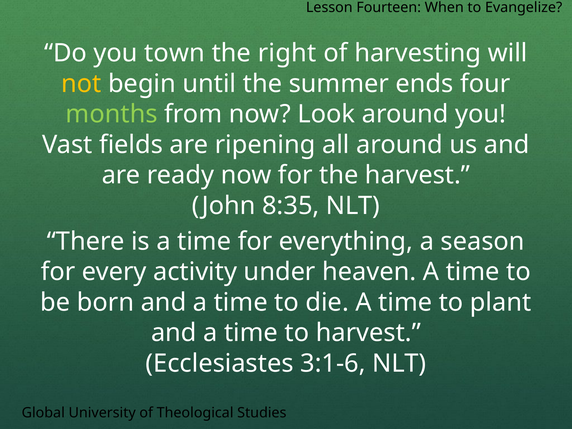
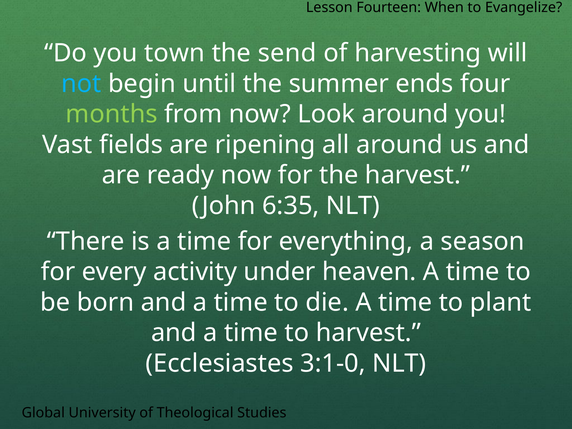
right: right -> send (287, 53)
not colour: yellow -> light blue (81, 84)
8:35: 8:35 -> 6:35 (291, 206)
3:1-6: 3:1-6 -> 3:1-0 (333, 363)
